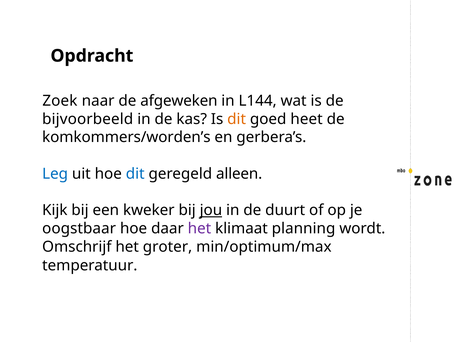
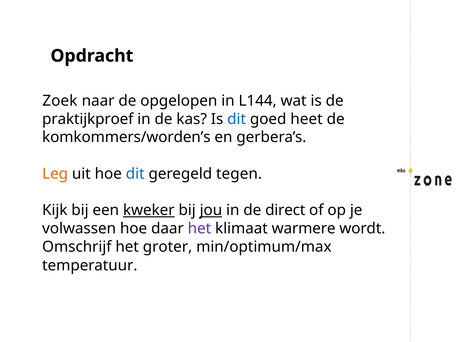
afgeweken: afgeweken -> opgelopen (179, 101)
bijvoorbeeld: bijvoorbeeld -> praktijkproef (88, 119)
dit colour: orange -> blue (237, 119)
Leg colour: blue -> orange (55, 174)
alleen: alleen -> tegen (239, 174)
kweker underline: none -> present (149, 210)
duurt: duurt -> direct (285, 210)
oogstbaar: oogstbaar -> volwassen (79, 228)
planning: planning -> warmere (304, 228)
